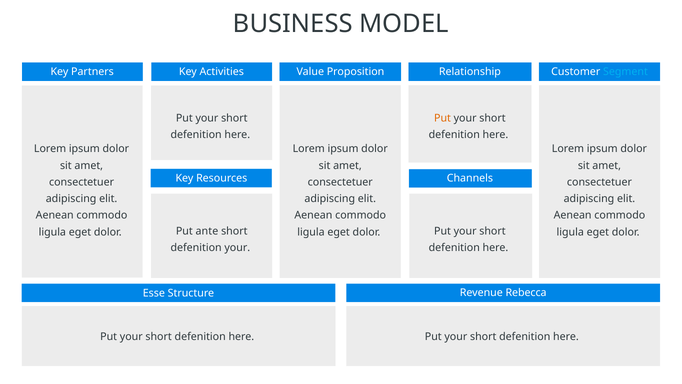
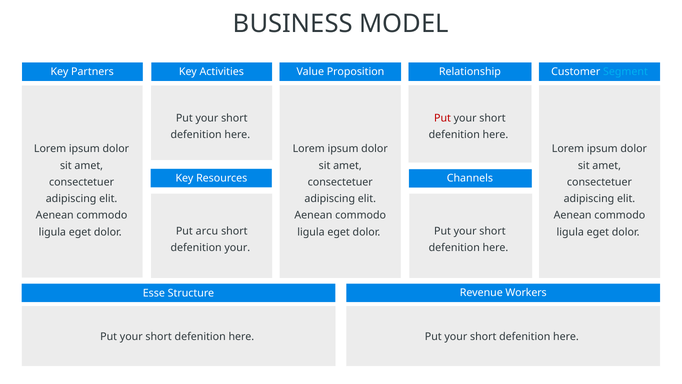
Put colour: orange -> red (442, 118)
ante: ante -> arcu (207, 231)
Rebecca: Rebecca -> Workers (526, 293)
